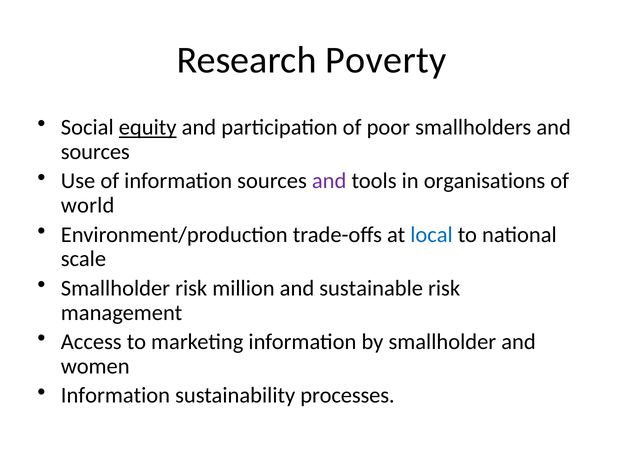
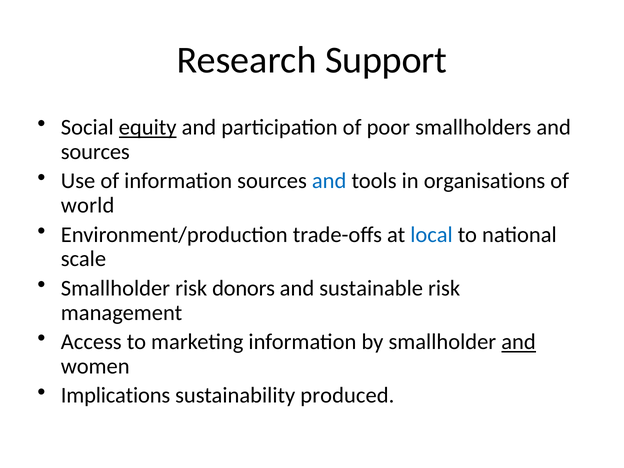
Poverty: Poverty -> Support (386, 60)
and colour: purple -> blue (329, 181)
million: million -> donors (244, 288)
and underline: none -> present (519, 342)
Information: Information -> Implications (116, 396)
processes: processes -> produced (347, 396)
